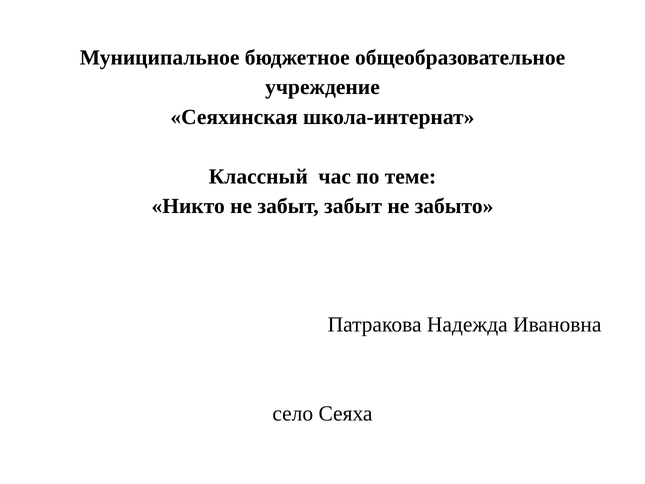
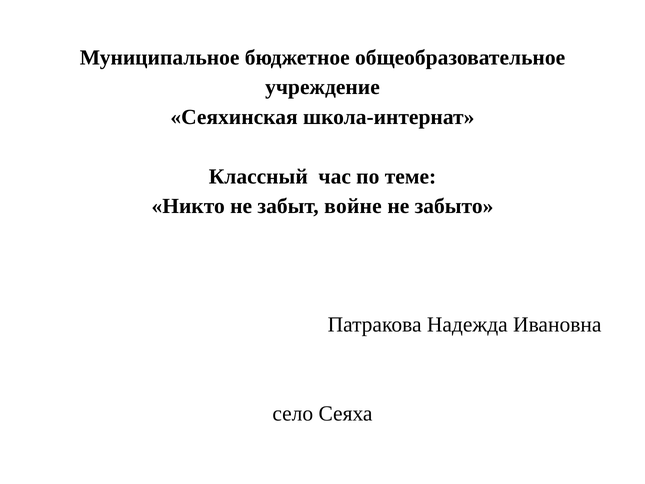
забыт забыт: забыт -> войне (353, 206)
